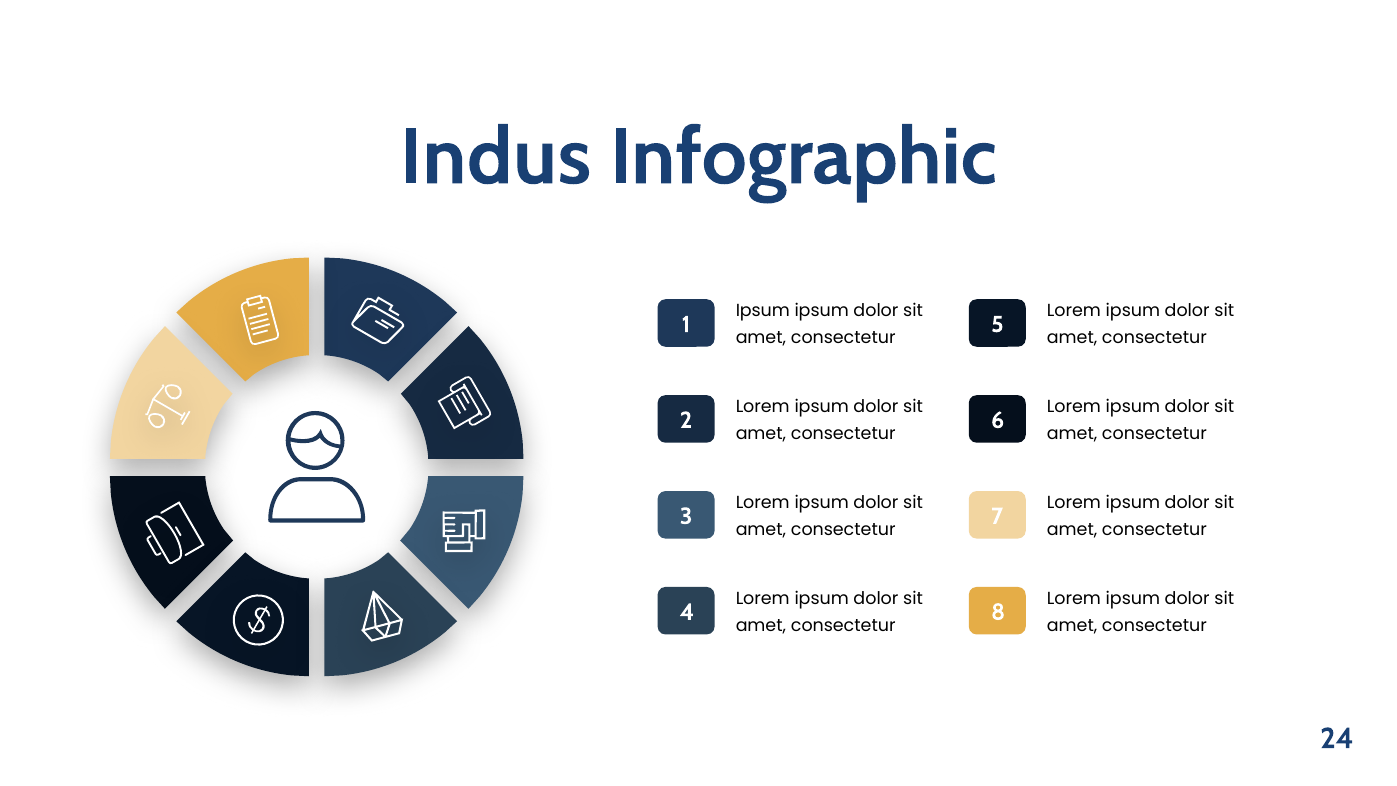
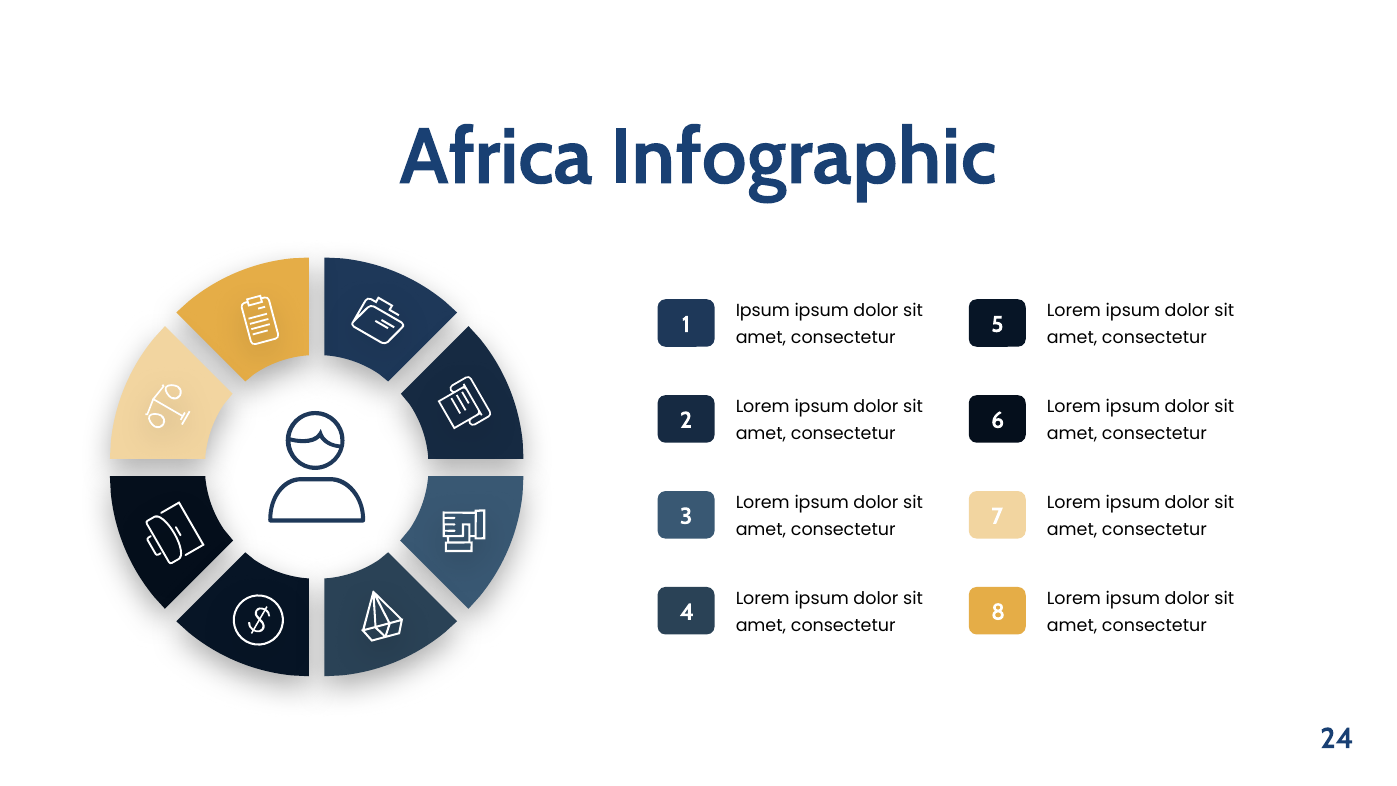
Indus: Indus -> Africa (496, 157)
